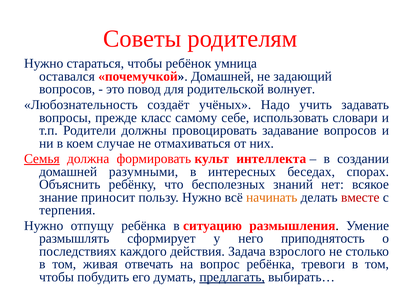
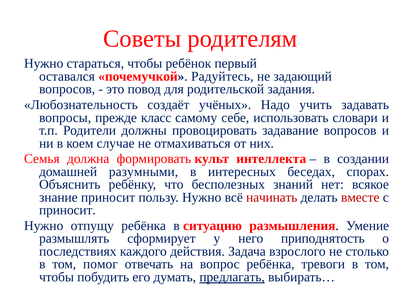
умница: умница -> первый (236, 63)
почемучкой Домашней: Домашней -> Радуйтесь (222, 76)
волнует: волнует -> задания (291, 89)
Семья underline: present -> none (42, 159)
начинать colour: orange -> red (272, 197)
терпения: терпения -> приносит (67, 210)
живая: живая -> помог (100, 264)
